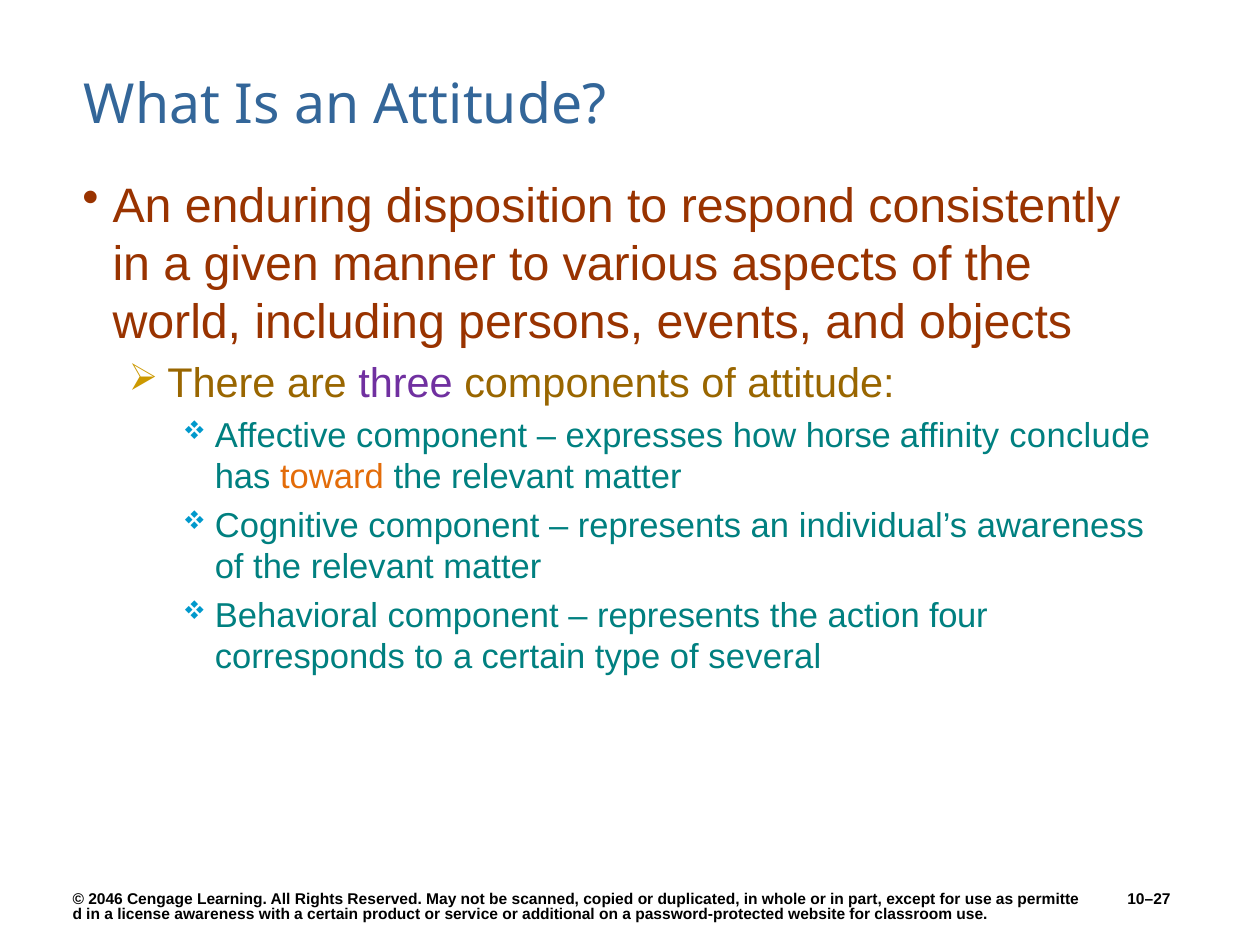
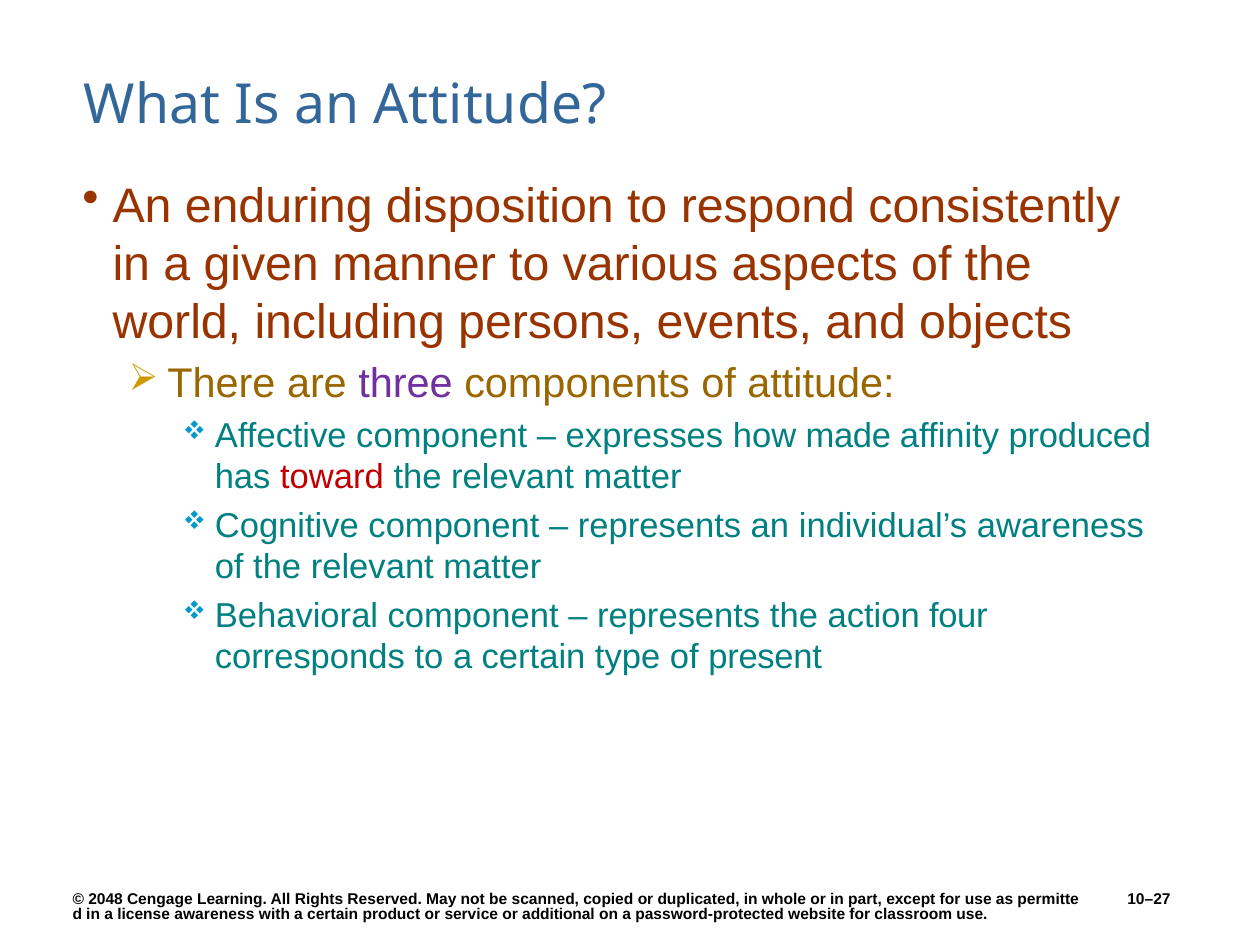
horse: horse -> made (848, 436)
conclude: conclude -> produced (1080, 436)
toward colour: orange -> red (332, 478)
several: several -> present (765, 657)
2046: 2046 -> 2048 (106, 899)
